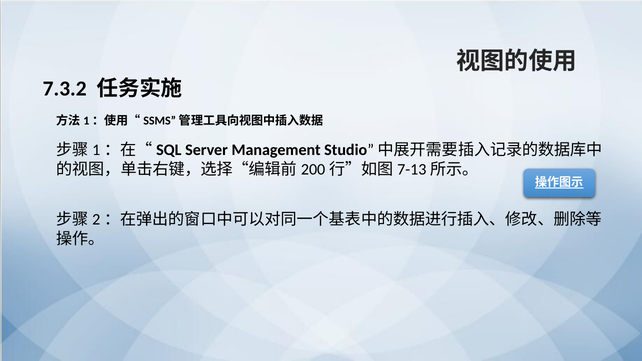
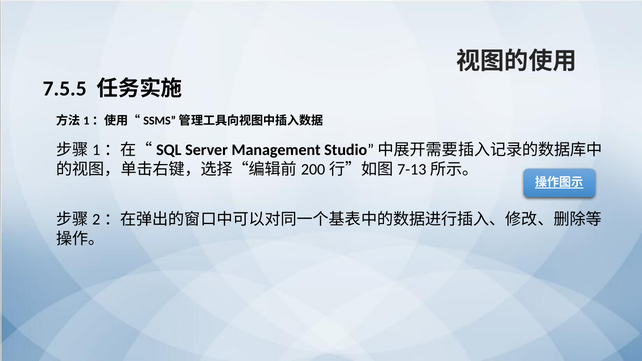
7.3.2: 7.3.2 -> 7.5.5 (65, 89)
